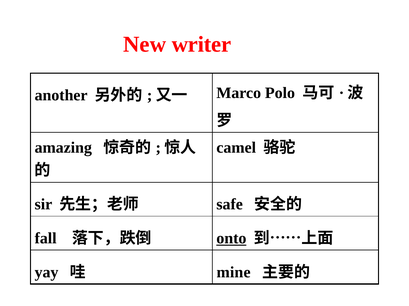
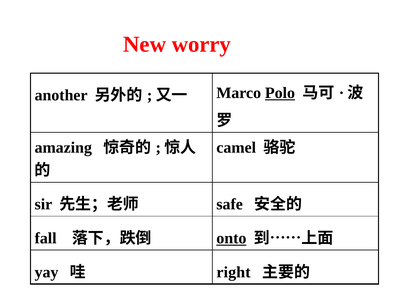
writer: writer -> worry (201, 44)
Polo underline: none -> present (280, 93)
mine: mine -> right (234, 273)
